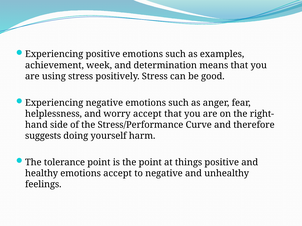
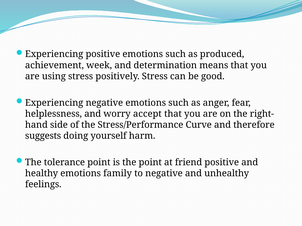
examples: examples -> produced (222, 54)
things: things -> friend (189, 163)
emotions accept: accept -> family (118, 174)
